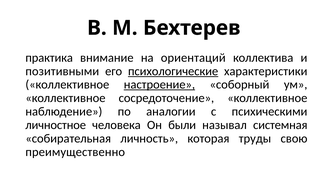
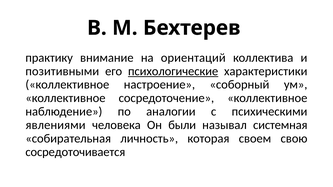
практика: практика -> практику (49, 58)
настроение underline: present -> none (159, 85)
личностное: личностное -> явлениями (56, 125)
труды: труды -> своем (255, 139)
преимущественно: преимущественно -> сосредоточивается (75, 152)
